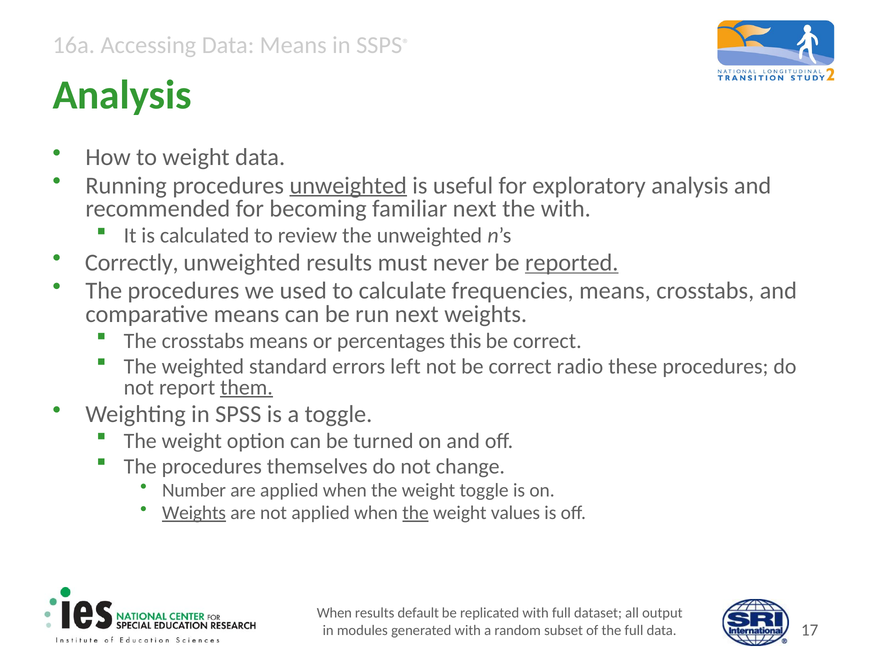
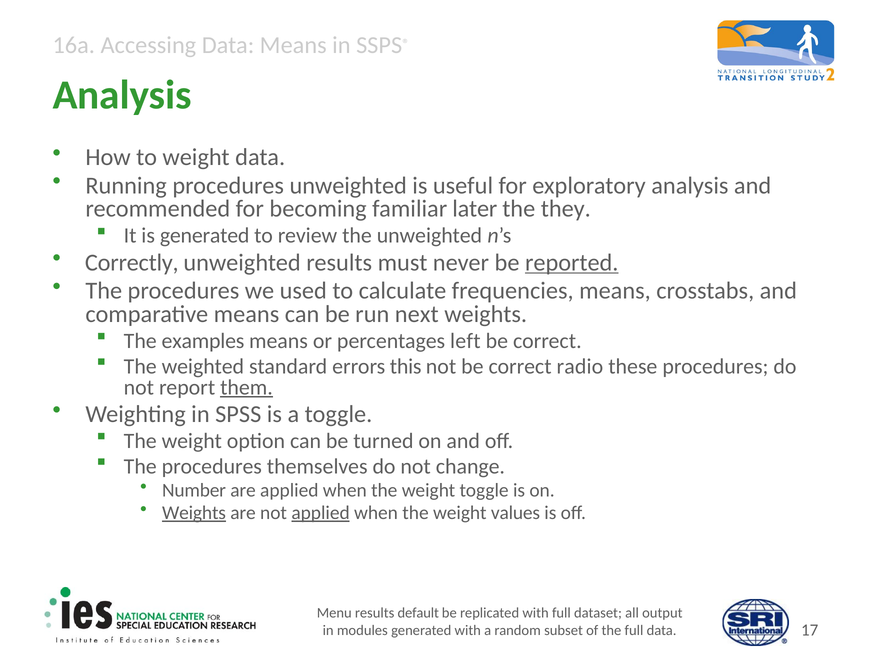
unweighted underline: present -> none (348, 185)
familiar next: next -> later (475, 209)
the with: with -> they (566, 209)
is calculated: calculated -> generated (205, 236)
The crosstabs: crosstabs -> examples (203, 341)
this: this -> left (465, 341)
left: left -> this (406, 366)
applied underline: none -> present (321, 513)
the underline: present -> none (416, 513)
When: When -> Menu (334, 613)
